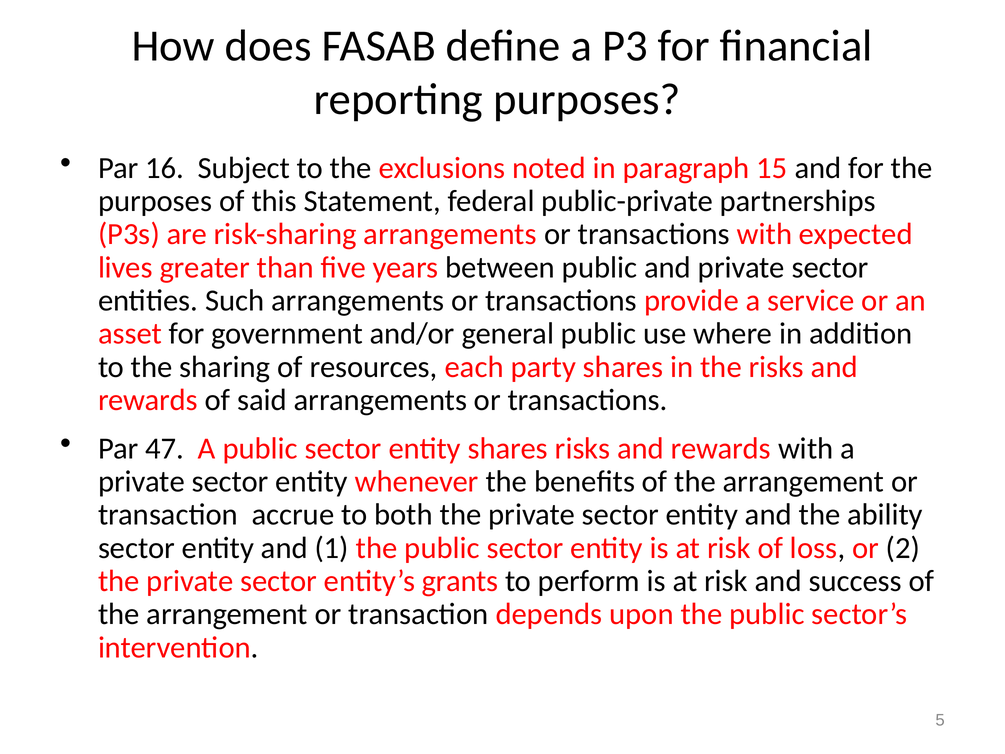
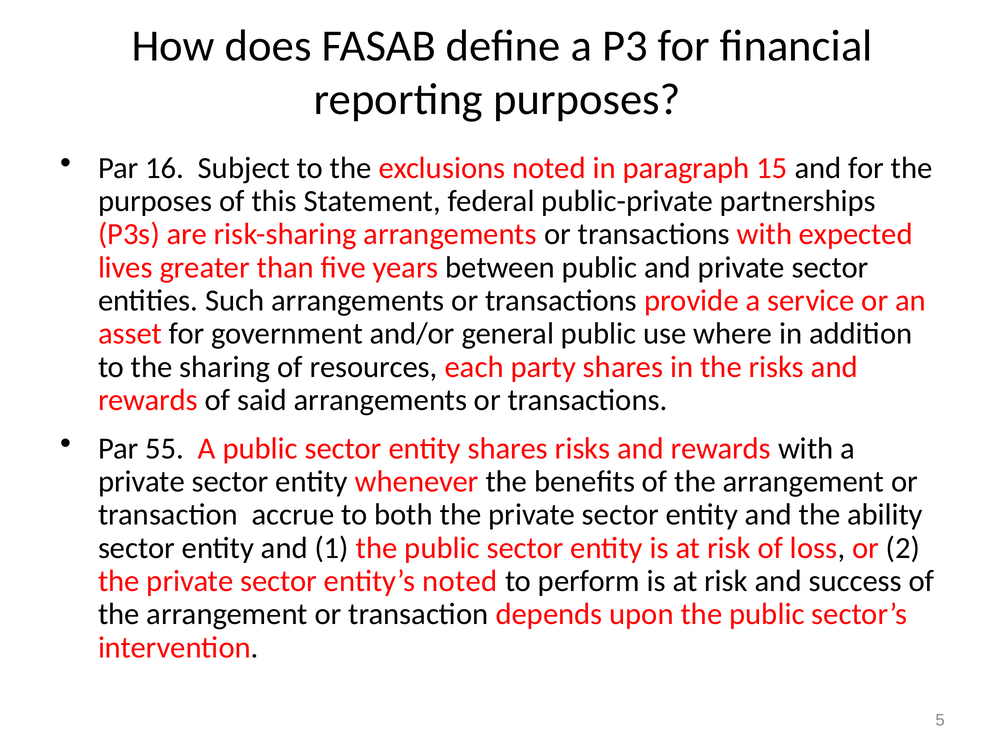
47: 47 -> 55 (165, 448)
entity’s grants: grants -> noted (460, 581)
